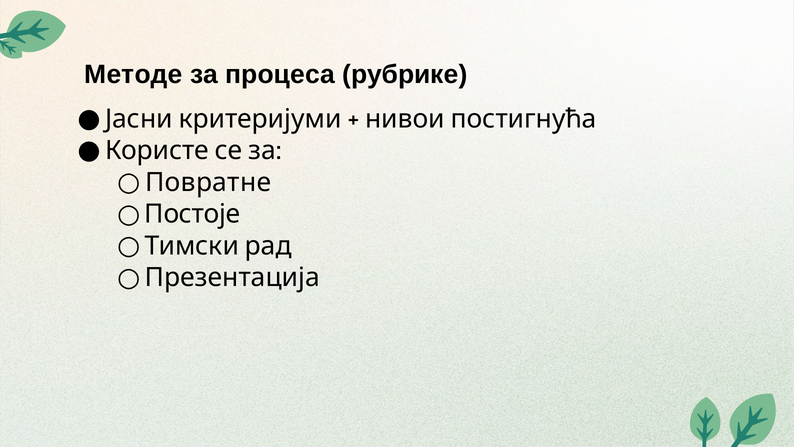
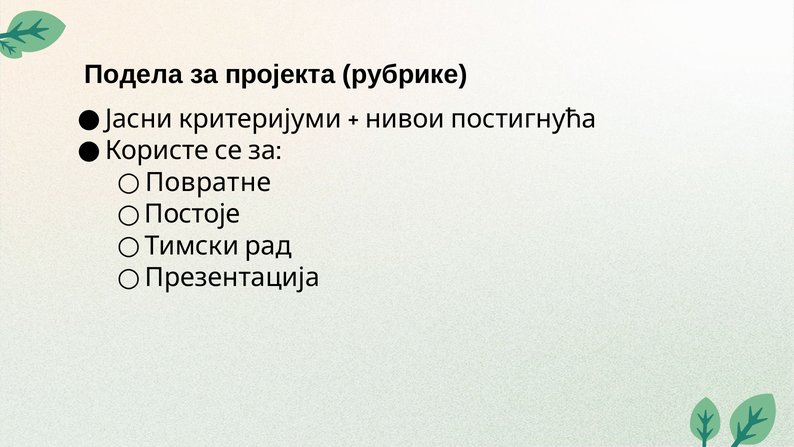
Методе: Методе -> Подела (134, 75)
процеса: процеса -> пројекта (280, 75)
